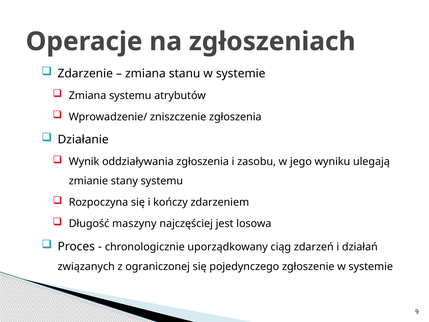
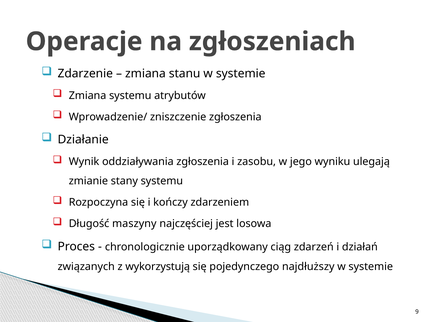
ograniczonej: ograniczonej -> wykorzystują (158, 266)
zgłoszenie: zgłoszenie -> najdłuższy (308, 266)
